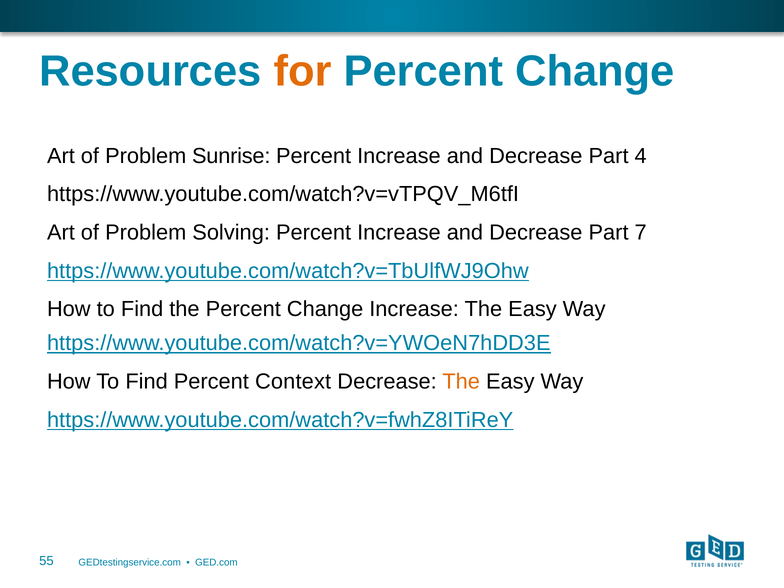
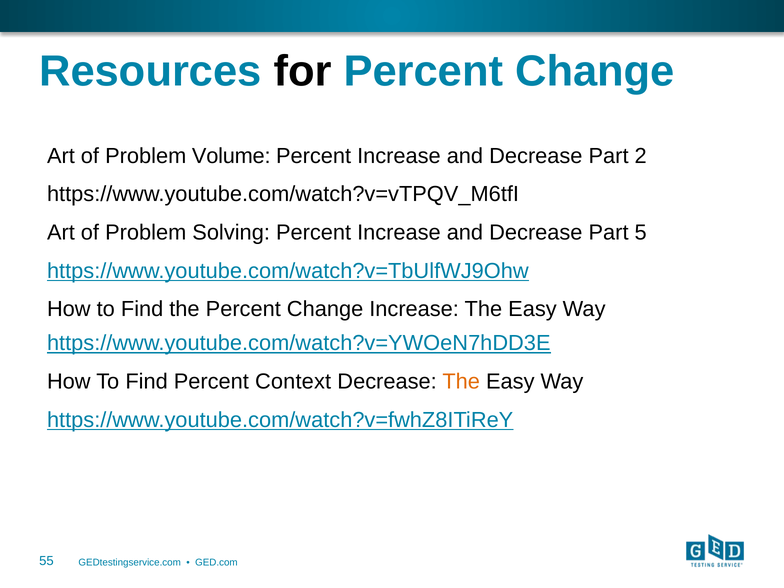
for colour: orange -> black (303, 71)
Sunrise: Sunrise -> Volume (231, 156)
4: 4 -> 2 (641, 156)
7: 7 -> 5 (641, 232)
